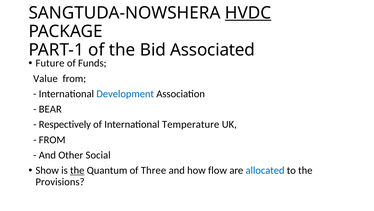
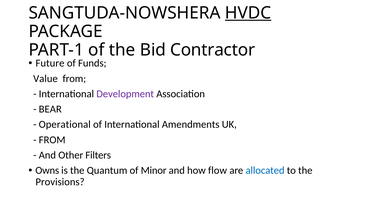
Associated: Associated -> Contractor (213, 50)
Development colour: blue -> purple (125, 94)
Respectively: Respectively -> Operational (65, 124)
Temperature: Temperature -> Amendments (191, 124)
Social: Social -> Filters (98, 155)
Show: Show -> Owns (47, 170)
the underline: present -> none (77, 170)
Three: Three -> Minor (154, 170)
